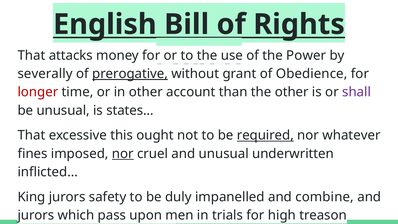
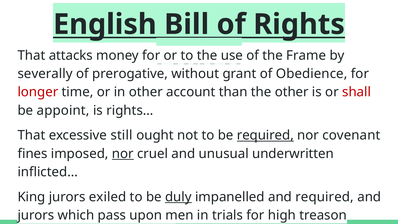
Power: Power -> Frame (306, 55)
prerogative underline: present -> none (130, 74)
shall colour: purple -> red (357, 92)
be unusual: unusual -> appoint (63, 110)
states…: states… -> rights… (130, 110)
this: this -> still (122, 135)
whatever: whatever -> covenant (351, 135)
safety: safety -> exiled (108, 197)
duly underline: none -> present (178, 197)
and combine: combine -> required (325, 197)
